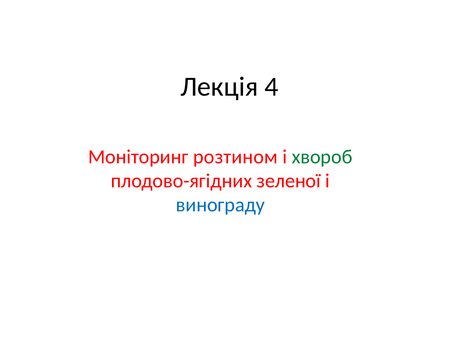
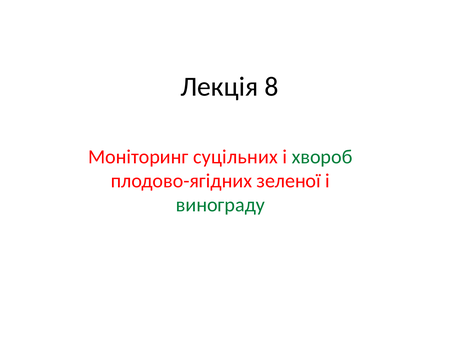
4: 4 -> 8 (271, 87)
розтином: розтином -> суцільних (235, 157)
винограду colour: blue -> green (220, 205)
